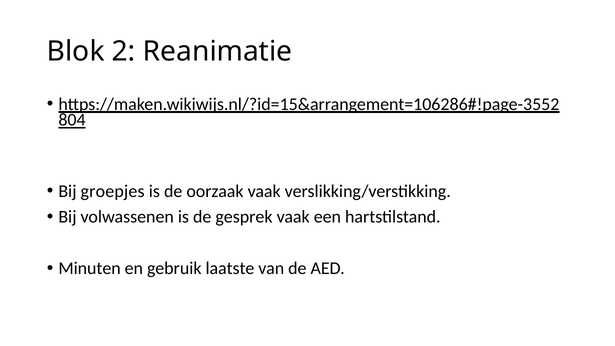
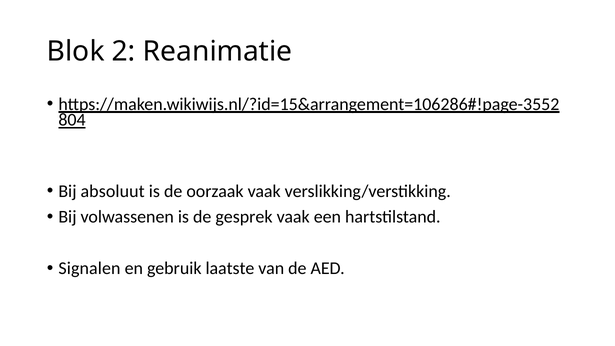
groepjes: groepjes -> absoluut (113, 191)
Minuten: Minuten -> Signalen (89, 268)
